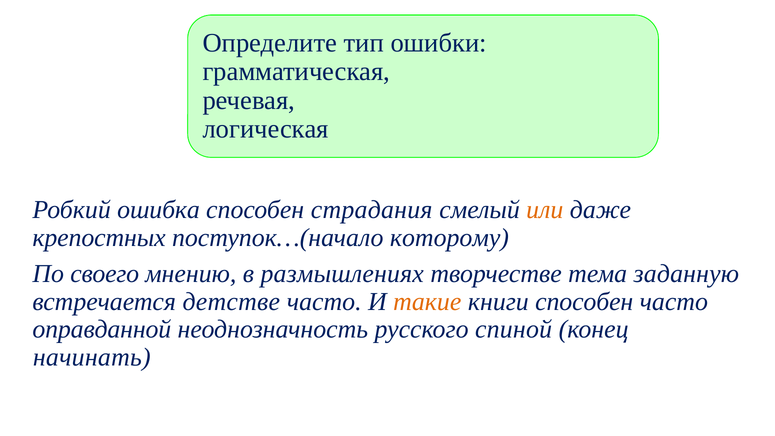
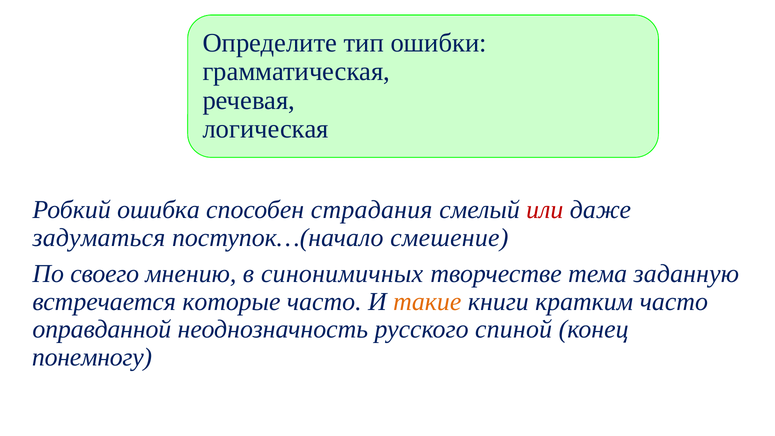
или colour: orange -> red (545, 210)
крепостных: крепостных -> задуматься (99, 238)
которому: которому -> смешение (449, 238)
размышлениях: размышлениях -> синонимичных (342, 274)
детстве: детстве -> которые (231, 301)
книги способен: способен -> кратким (584, 301)
начинать: начинать -> понемногу (92, 357)
